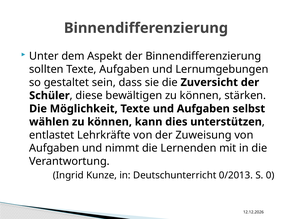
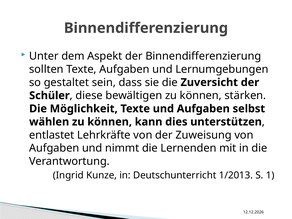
0/2013: 0/2013 -> 1/2013 (236, 175)
0: 0 -> 1 (270, 175)
